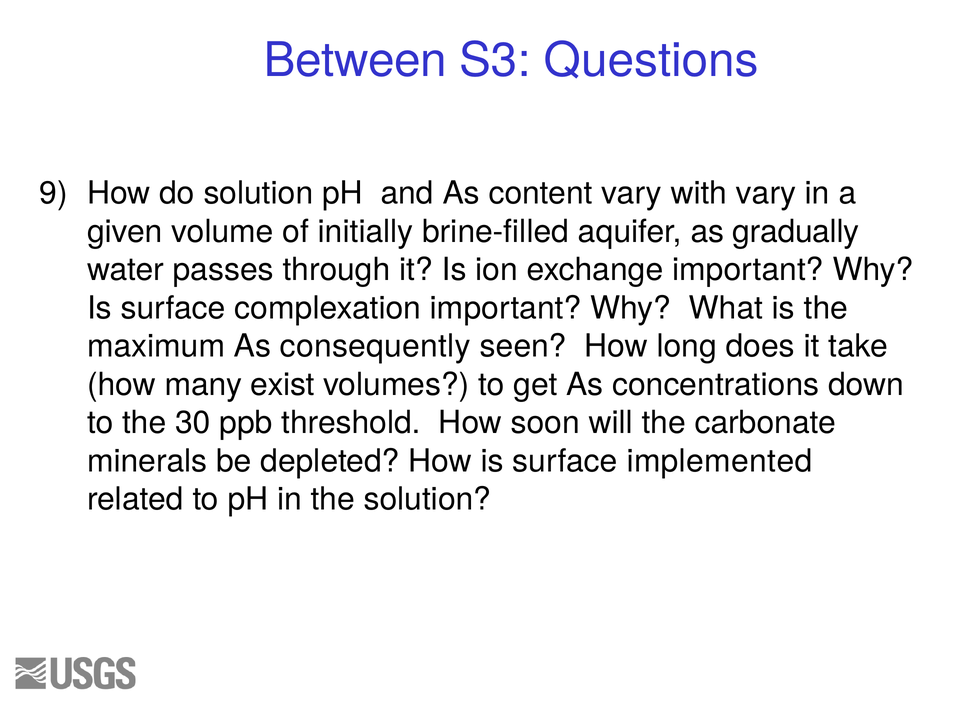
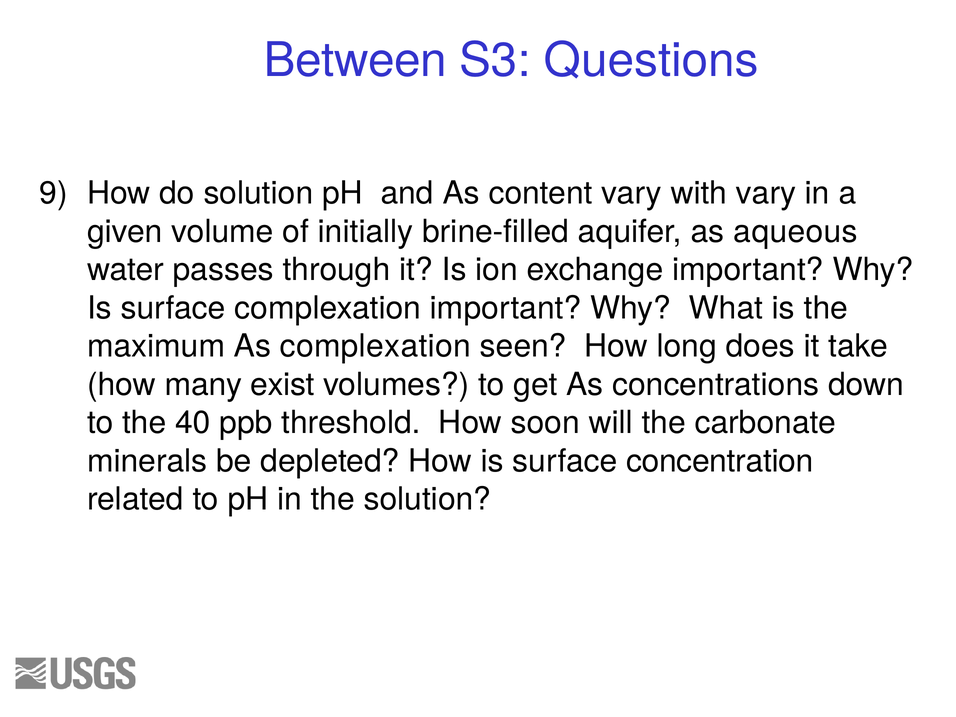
gradually: gradually -> aqueous (796, 232)
As consequently: consequently -> complexation (375, 346)
30: 30 -> 40 (193, 423)
implemented: implemented -> concentration (720, 461)
